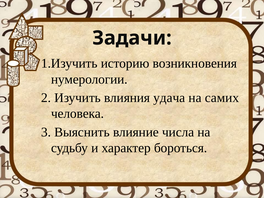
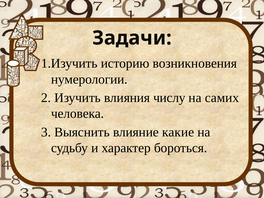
удача: удача -> числу (169, 98)
числа: числа -> какие (178, 132)
